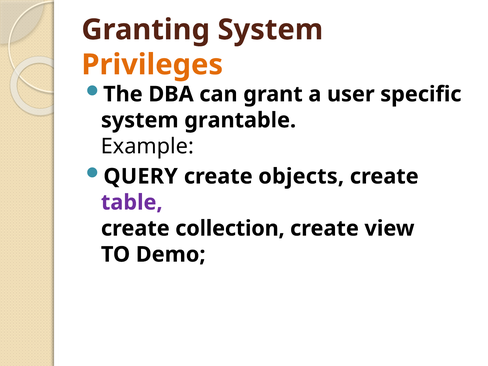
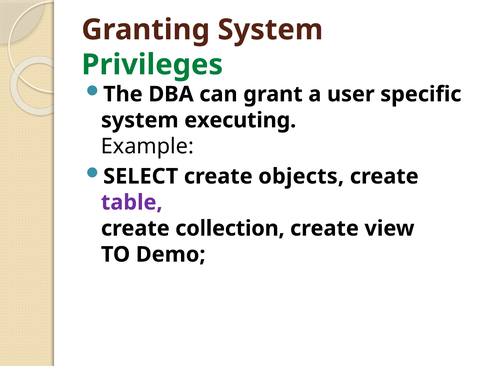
Privileges colour: orange -> green (152, 65)
grantable: grantable -> executing (240, 120)
QUERY: QUERY -> SELECT (141, 176)
